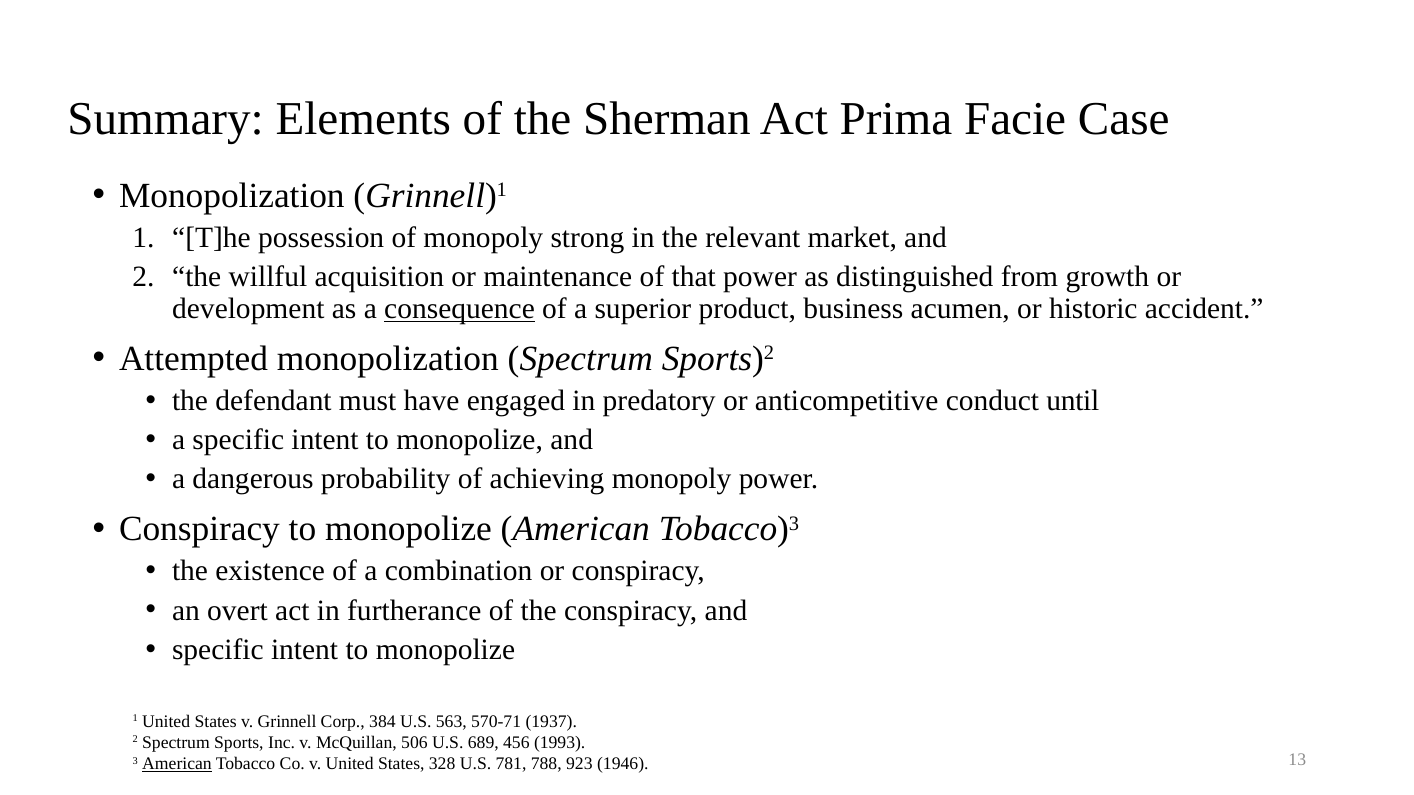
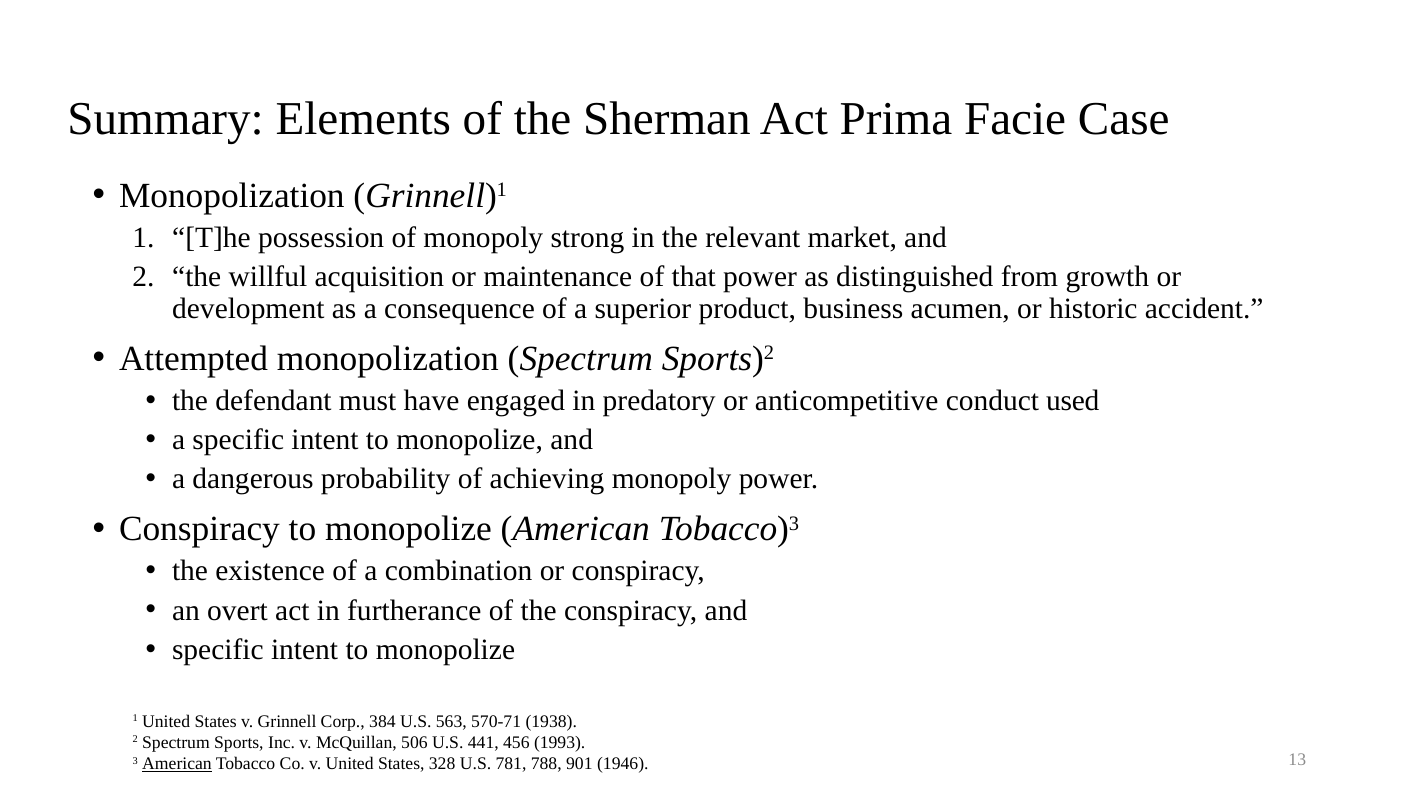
consequence underline: present -> none (460, 309)
until: until -> used (1073, 401)
1937: 1937 -> 1938 (551, 722)
689: 689 -> 441 (483, 743)
923: 923 -> 901 (579, 764)
